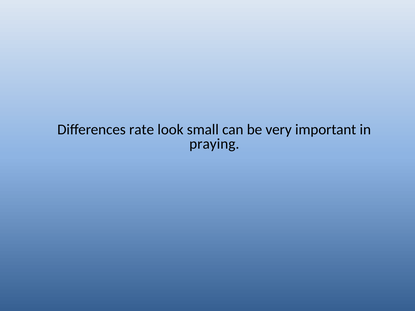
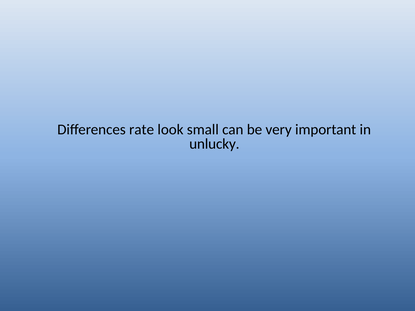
praying: praying -> unlucky (214, 144)
